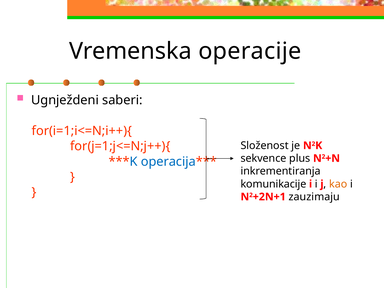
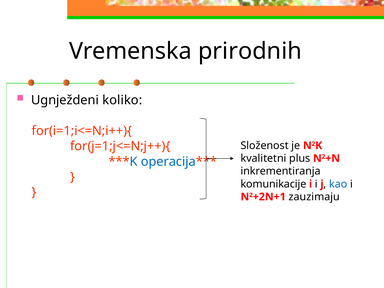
operacije: operacije -> prirodnih (250, 51)
saberi: saberi -> koliko (122, 100)
sekvence: sekvence -> kvalitetni (263, 158)
kao colour: orange -> blue (338, 184)
